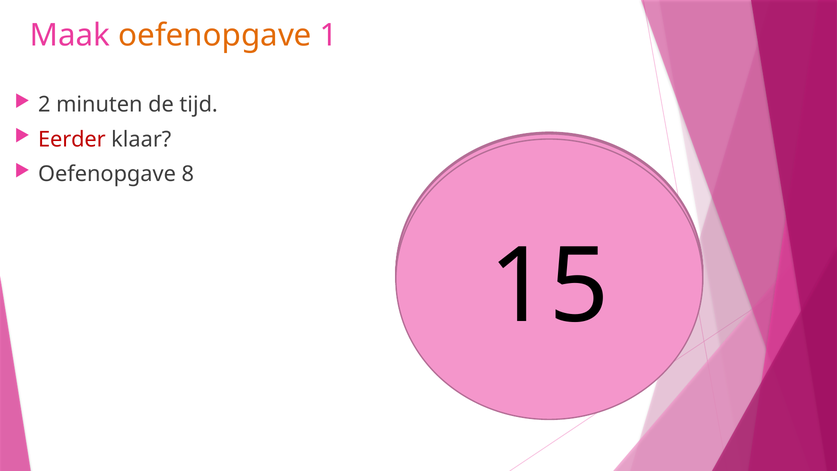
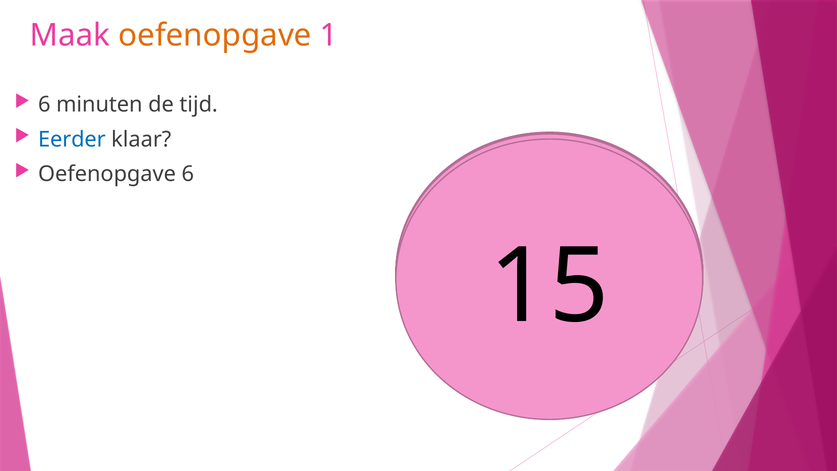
2: 2 -> 6 (44, 104)
Eerder colour: red -> blue (72, 139)
Oefenopgave 8: 8 -> 6 (188, 174)
